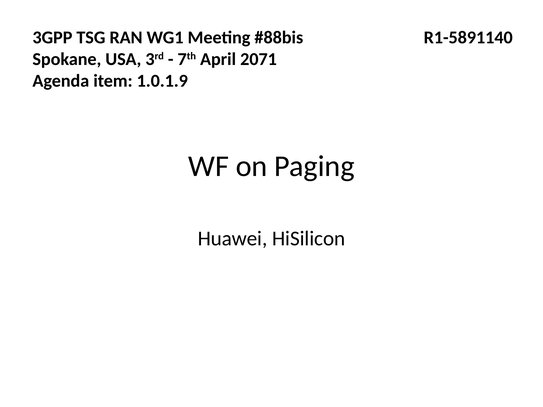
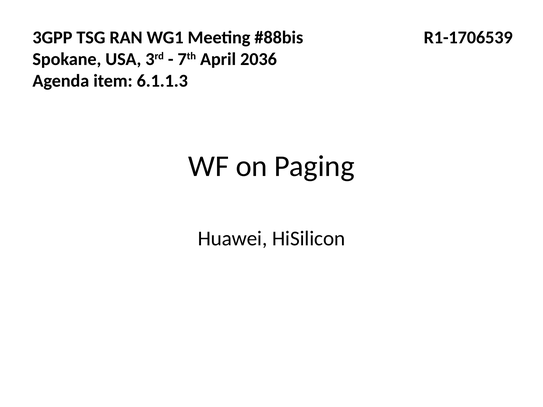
R1-5891140: R1-5891140 -> R1-1706539 (468, 37)
2071: 2071 -> 2036 (259, 59)
1.0.1.9: 1.0.1.9 -> 6.1.1.3 (162, 81)
